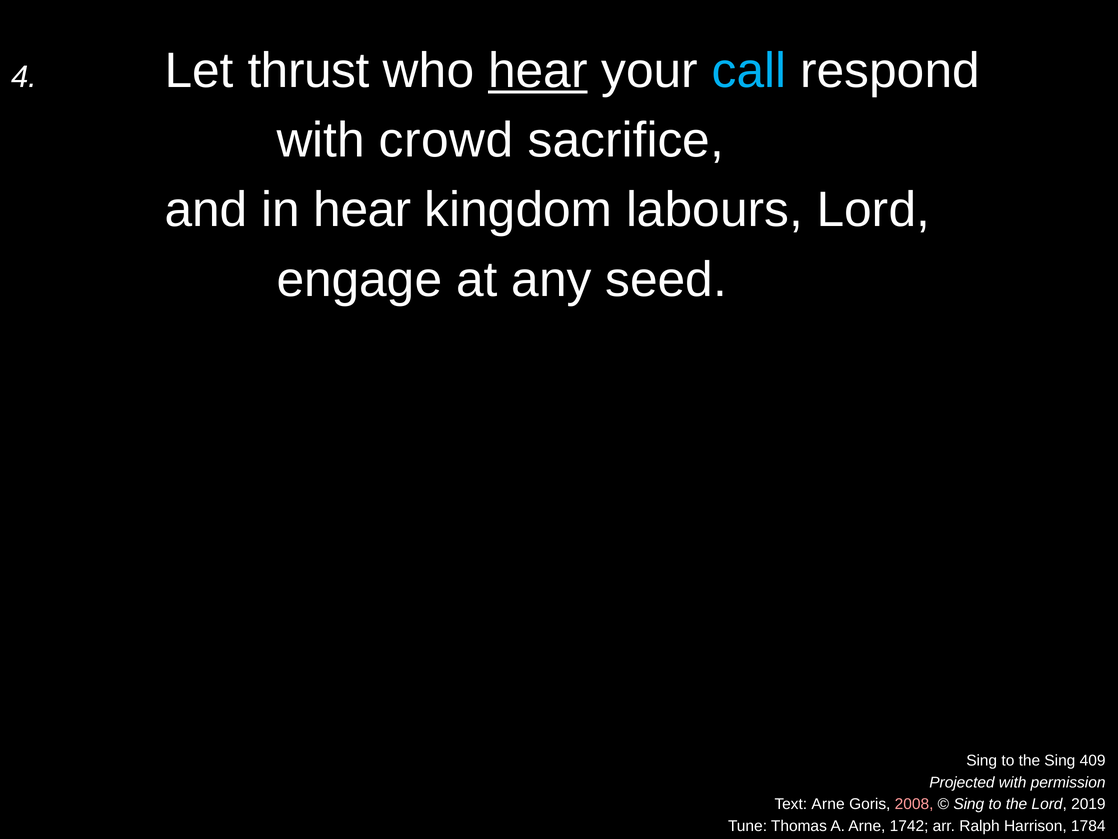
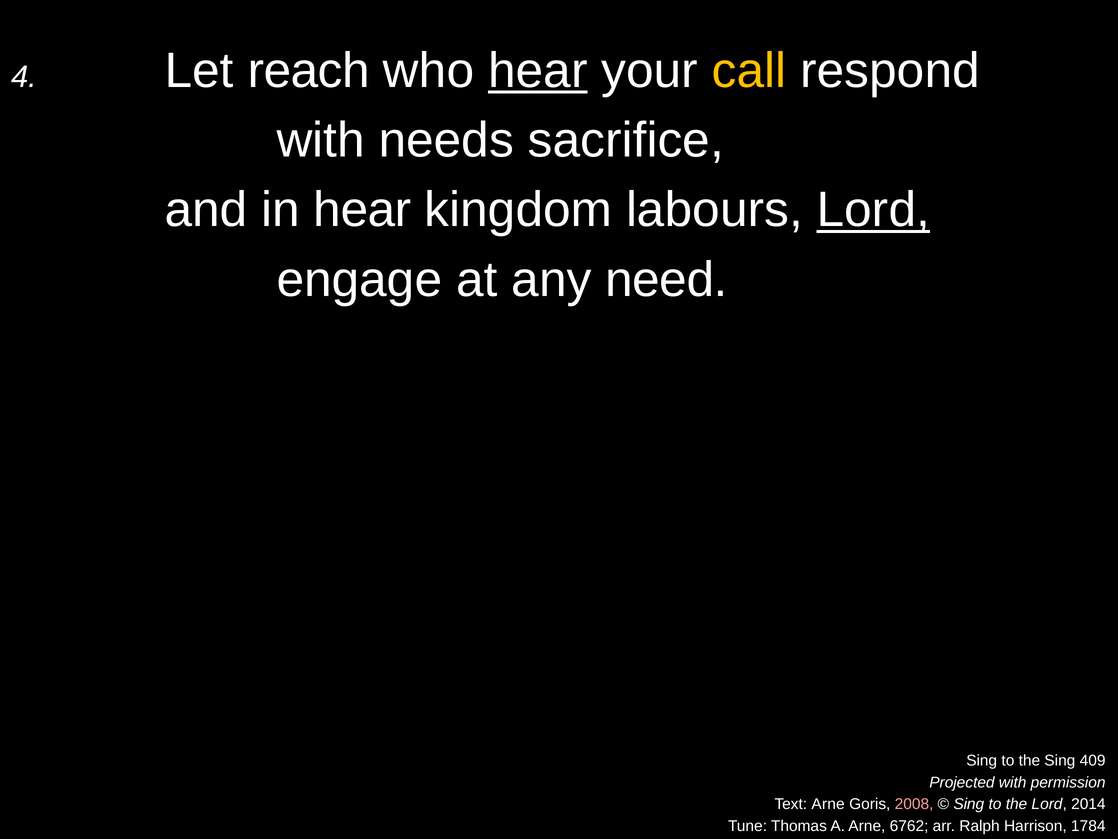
thrust: thrust -> reach (309, 71)
call colour: light blue -> yellow (749, 71)
crowd: crowd -> needs (446, 140)
Lord underline: none -> present (873, 210)
seed: seed -> need (666, 279)
2019: 2019 -> 2014 (1088, 804)
1742: 1742 -> 6762 (909, 826)
